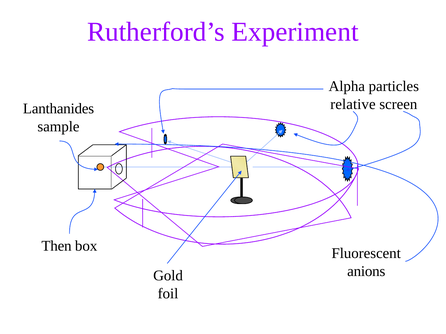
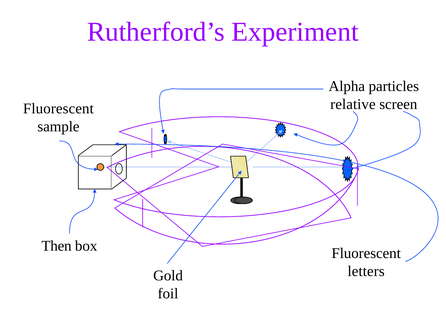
Lanthanides: Lanthanides -> Fluorescent (58, 109)
anions: anions -> letters (366, 272)
